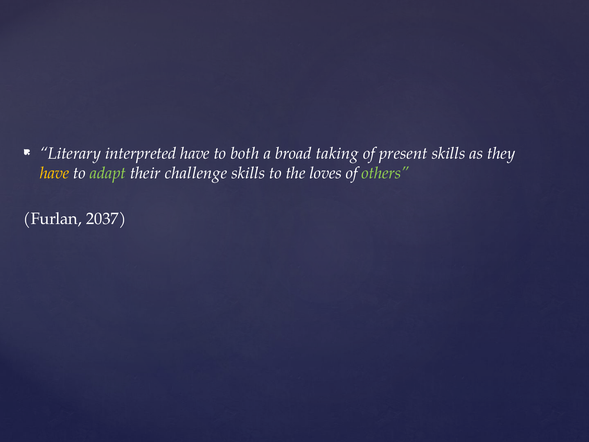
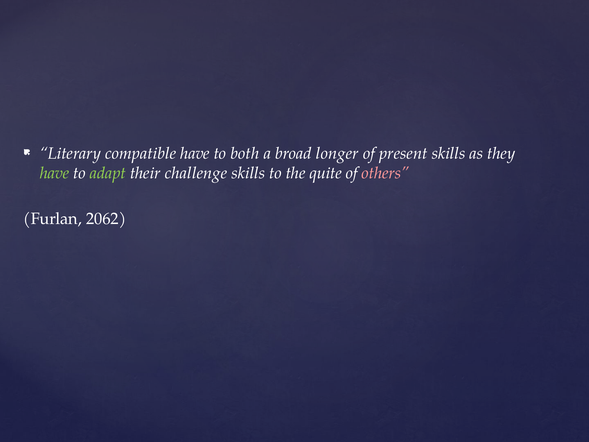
interpreted: interpreted -> compatible (141, 153)
taking: taking -> longer (337, 153)
have colour: yellow -> light green (55, 173)
loves: loves -> quite (326, 173)
others colour: light green -> pink (385, 173)
2037: 2037 -> 2062 (106, 219)
